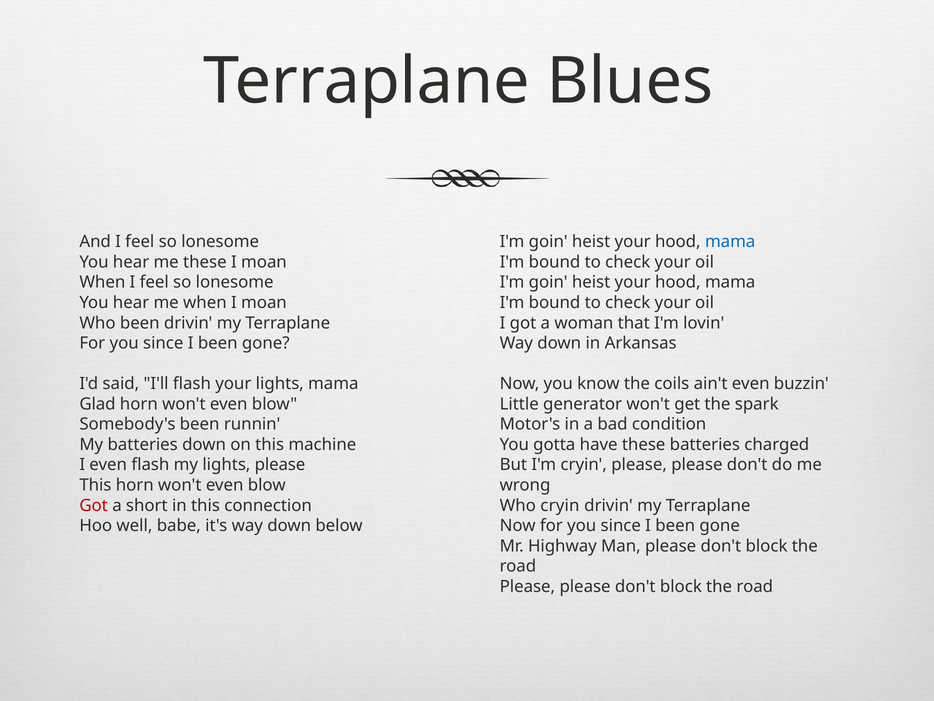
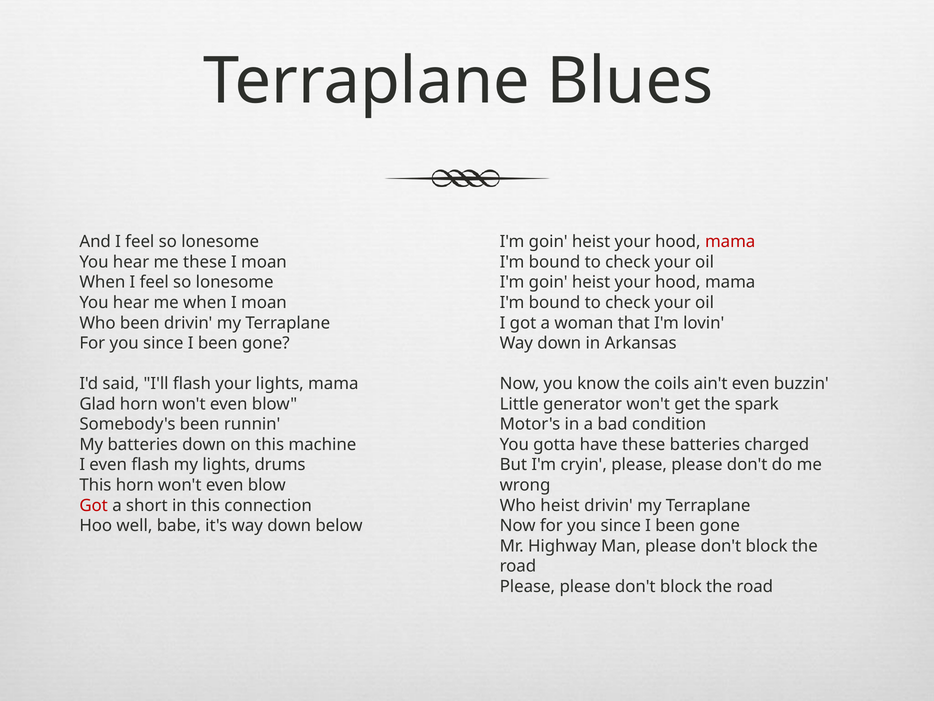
mama colour: blue -> red (730, 242)
lights please: please -> drums (280, 465)
Who cryin: cryin -> heist (560, 505)
